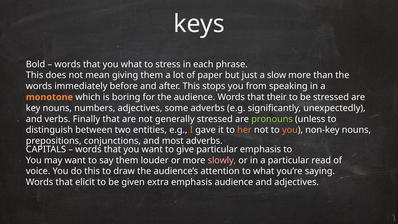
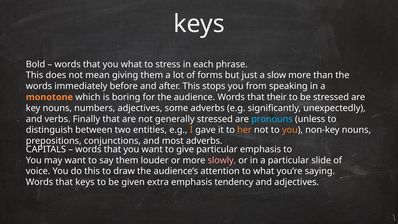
paper: paper -> forms (210, 75)
pronouns colour: light green -> light blue (272, 119)
read: read -> slide (321, 160)
that elicit: elicit -> keys (85, 182)
emphasis audience: audience -> tendency (234, 182)
